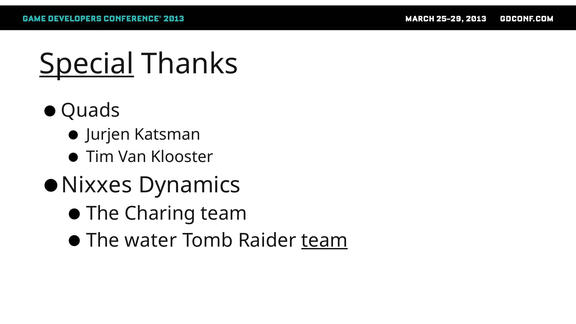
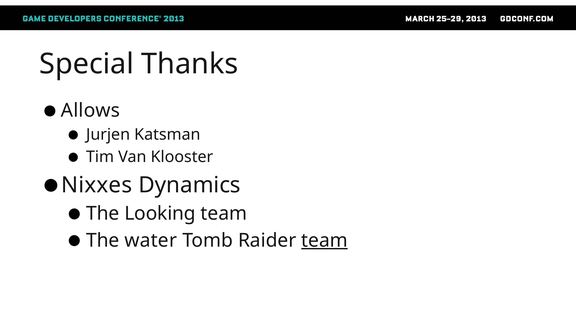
Special underline: present -> none (87, 64)
Quads: Quads -> Allows (91, 110)
Charing: Charing -> Looking (160, 214)
